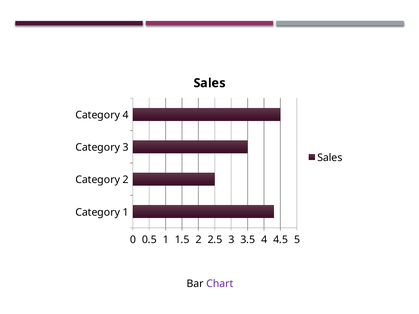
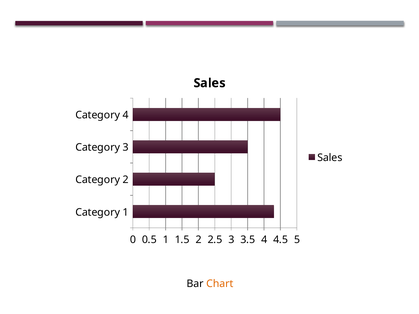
Chart colour: purple -> orange (220, 284)
